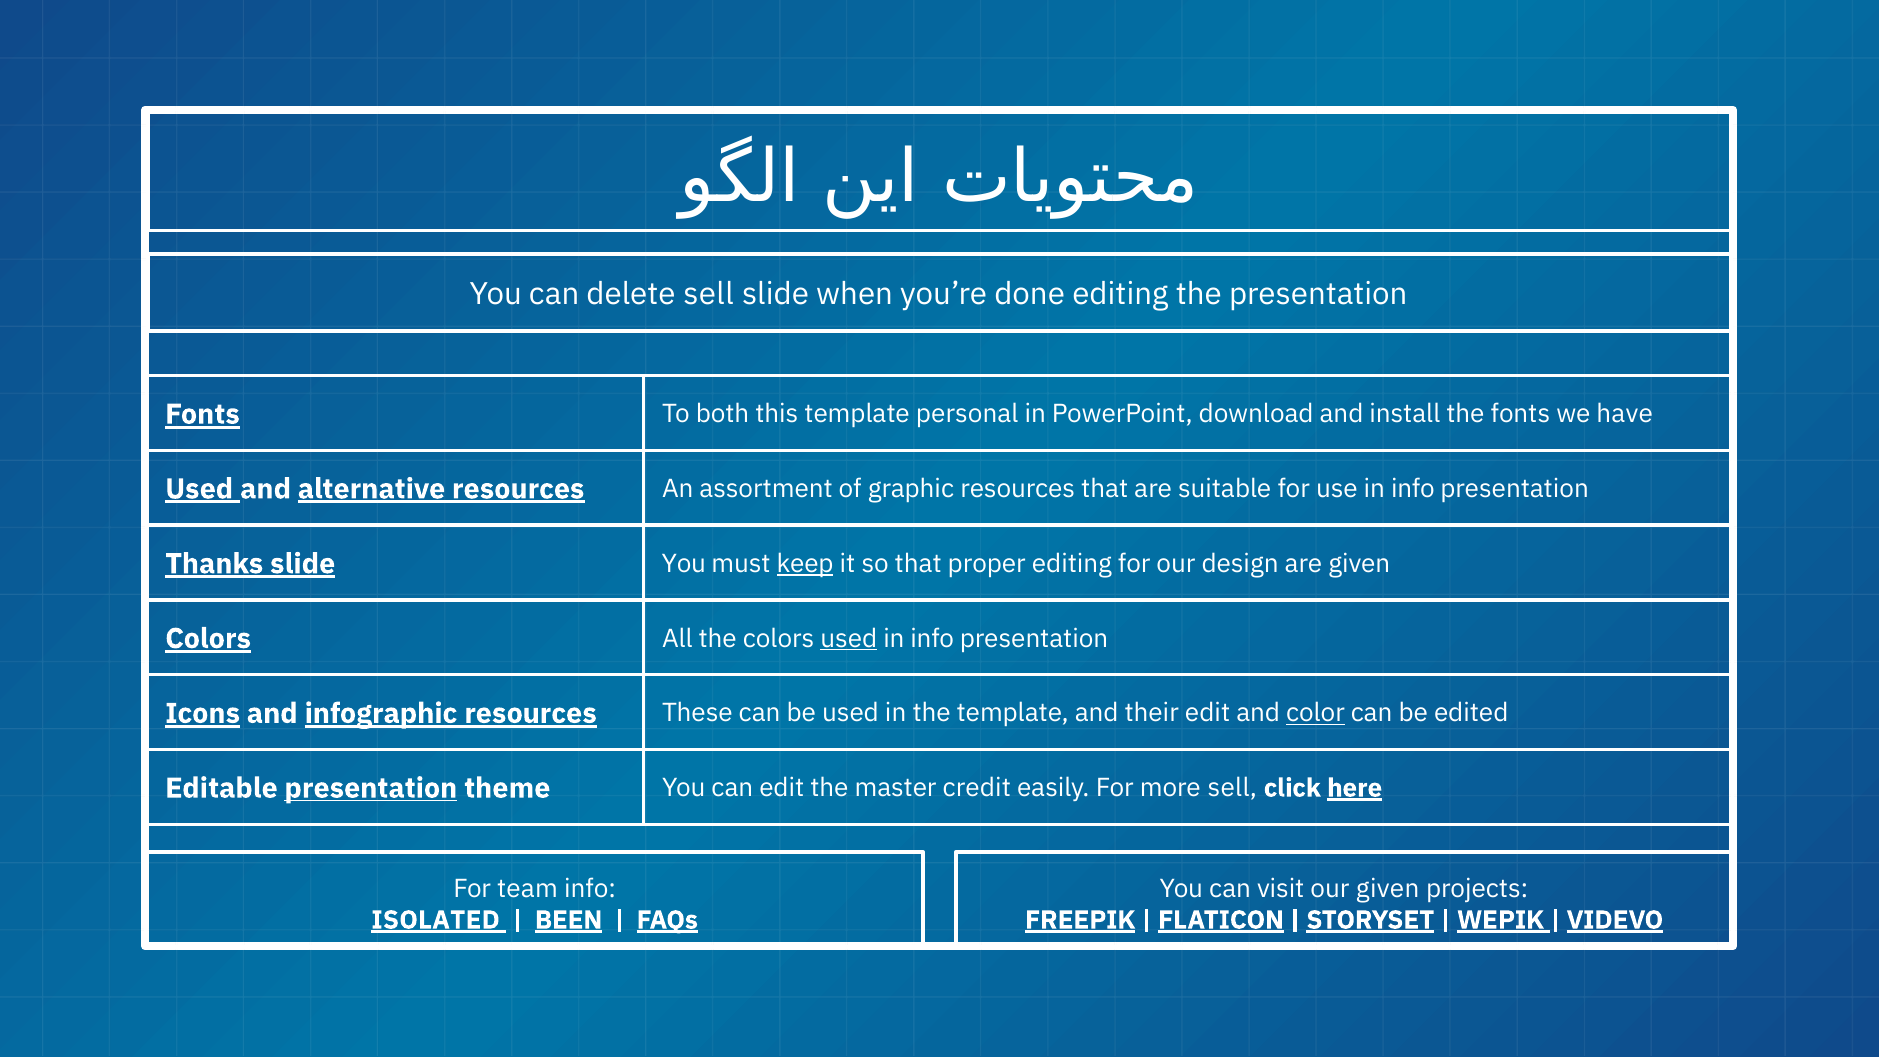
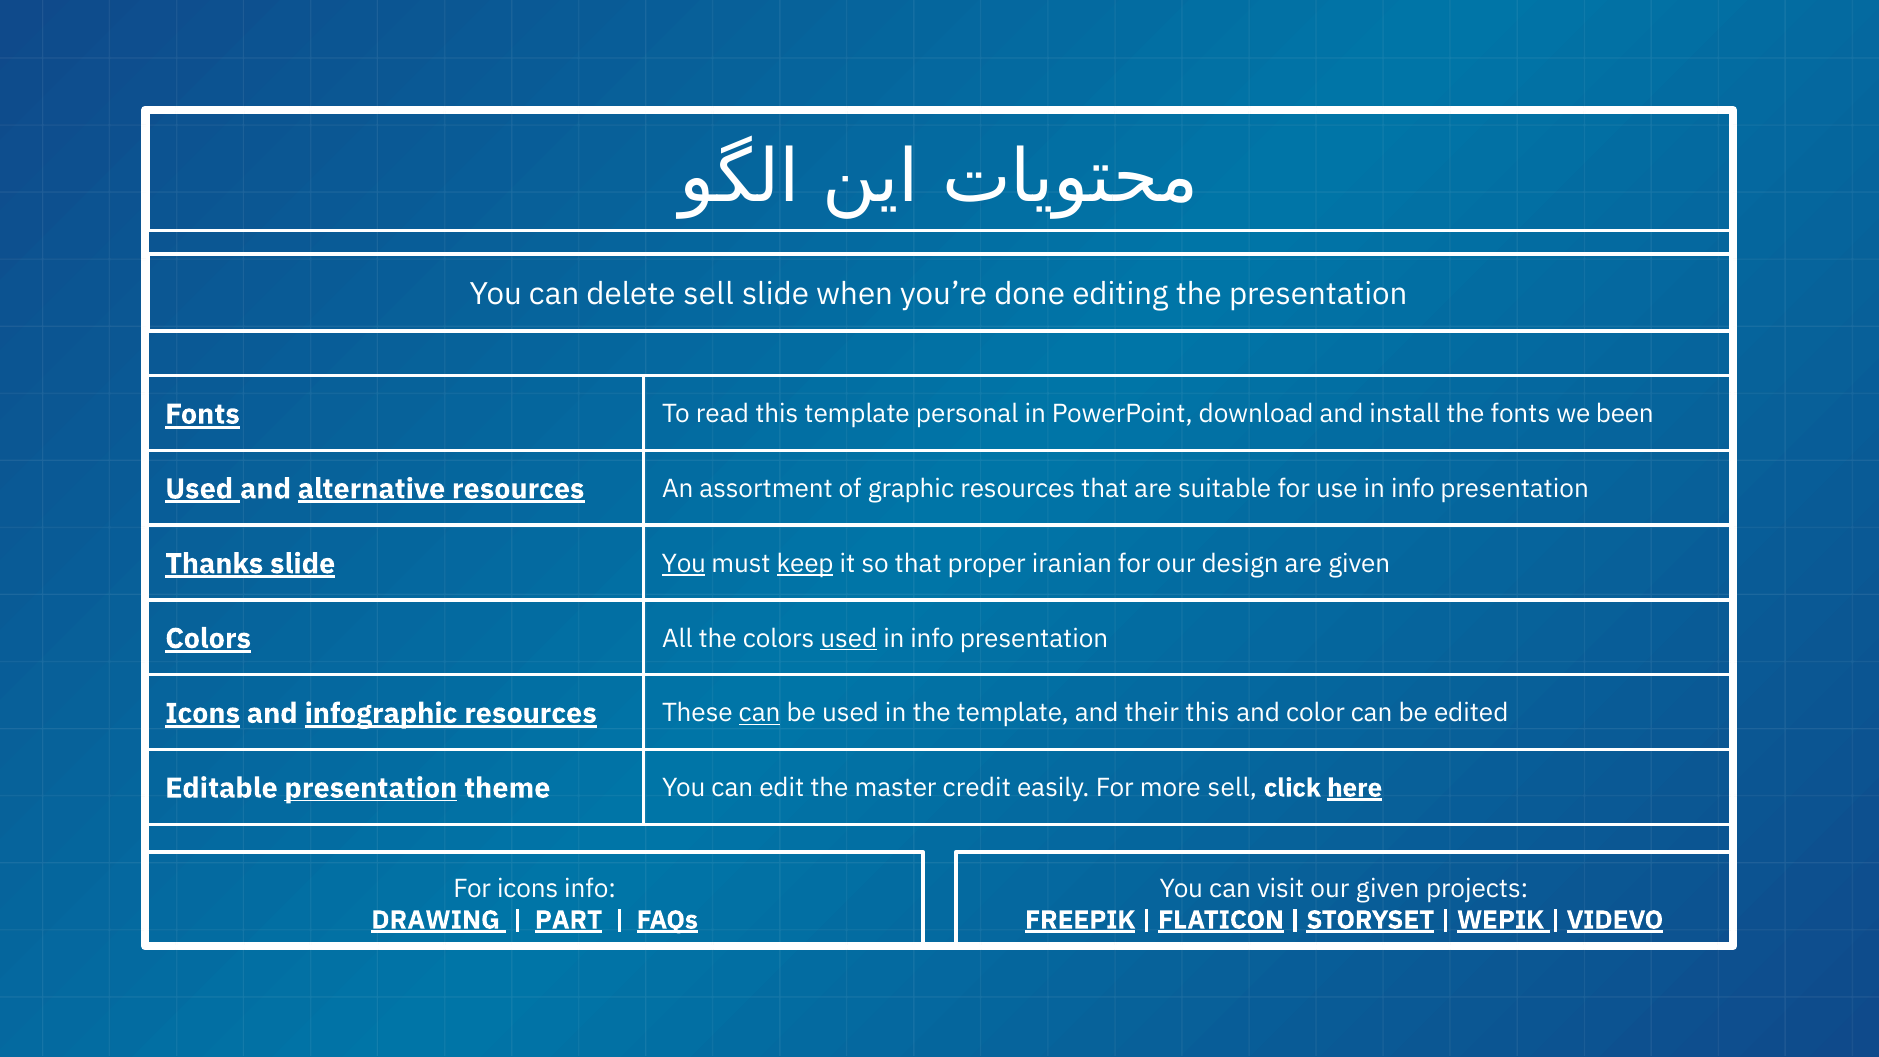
both: both -> read (722, 414)
have: have -> been (1625, 414)
You underline: none -> present (684, 564)
proper editing: editing -> iranian (1072, 564)
can underline: none -> present (760, 713)
their edit: edit -> this (1207, 713)
color underline: present -> none (1315, 713)
For team: team -> icons (528, 889)
ISOLATED: ISOLATED -> DRAWING (436, 920)
BEEN: BEEN -> PART (569, 920)
